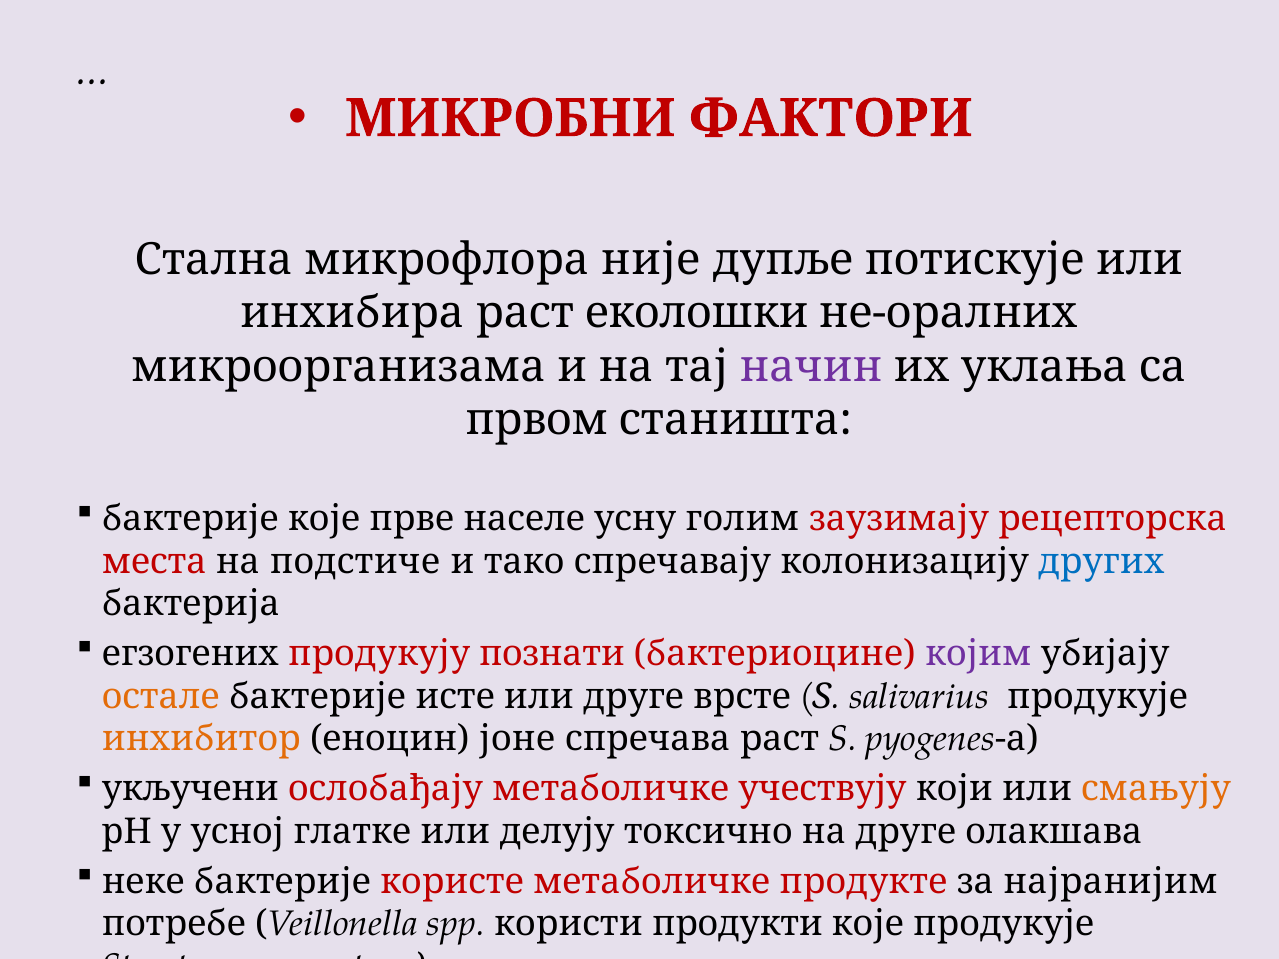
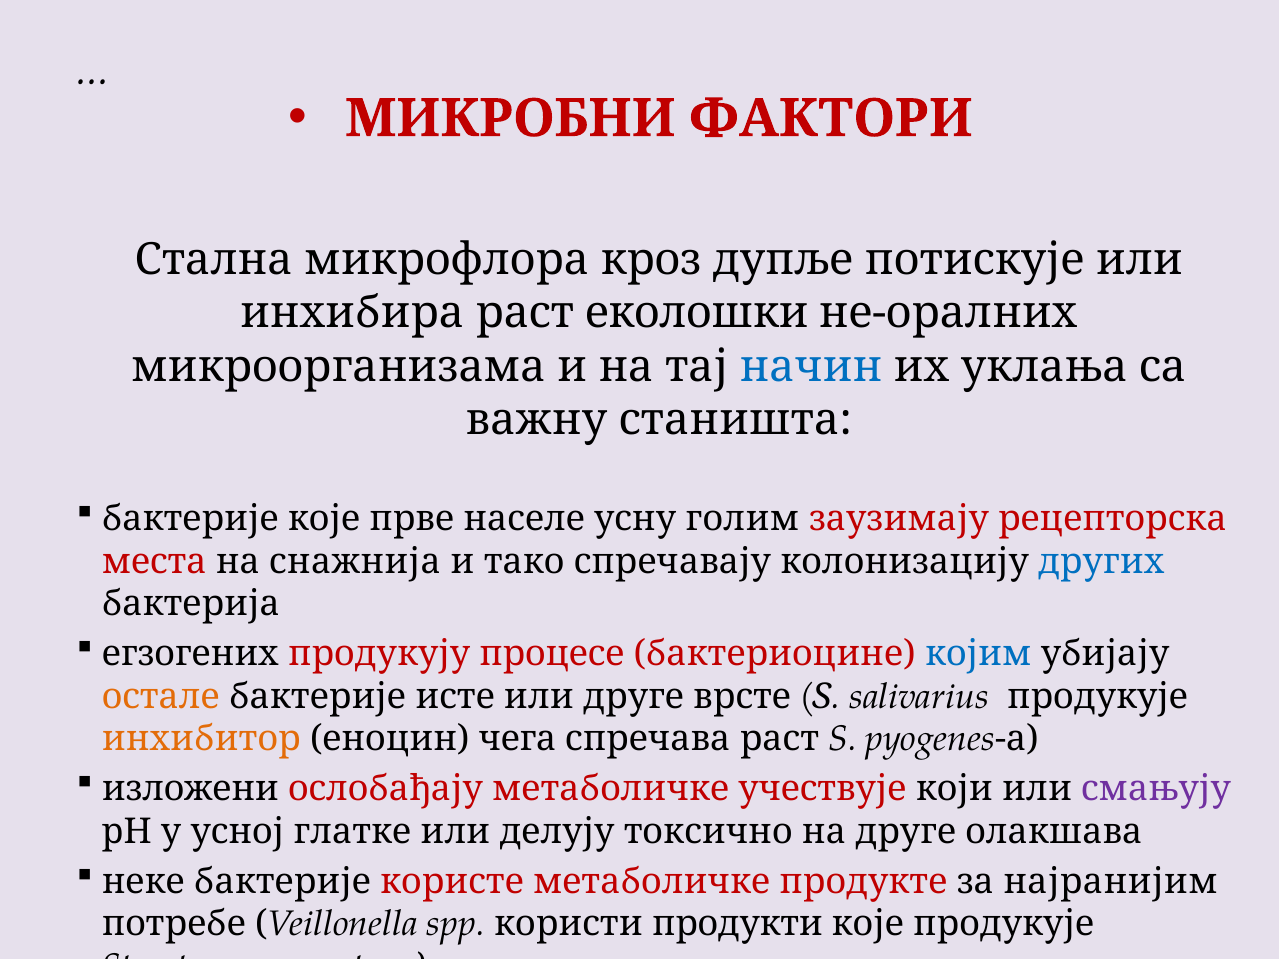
није: није -> кроз (651, 260)
начин colour: purple -> blue (811, 367)
првом: првом -> важну (536, 420)
подстиче: подстиче -> снажнија (355, 562)
познати: познати -> процесе (552, 654)
којим colour: purple -> blue (978, 654)
јоне: јоне -> чега (518, 739)
укључени: укључени -> изложени (190, 789)
учествују: учествују -> учествује (822, 789)
смањују colour: orange -> purple (1156, 789)
